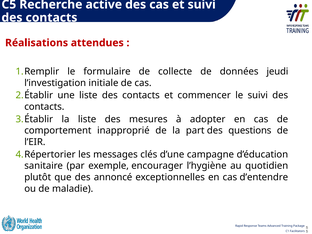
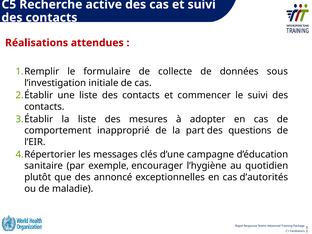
jeudi: jeudi -> sous (277, 71)
d’entendre: d’entendre -> d’autorités (264, 177)
